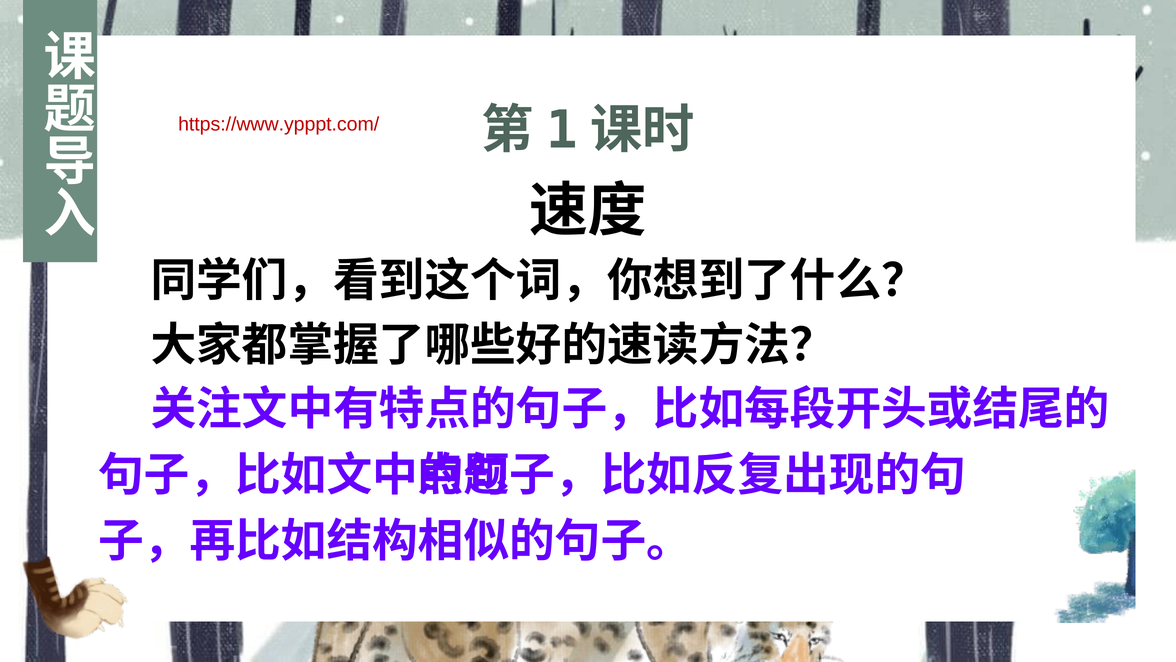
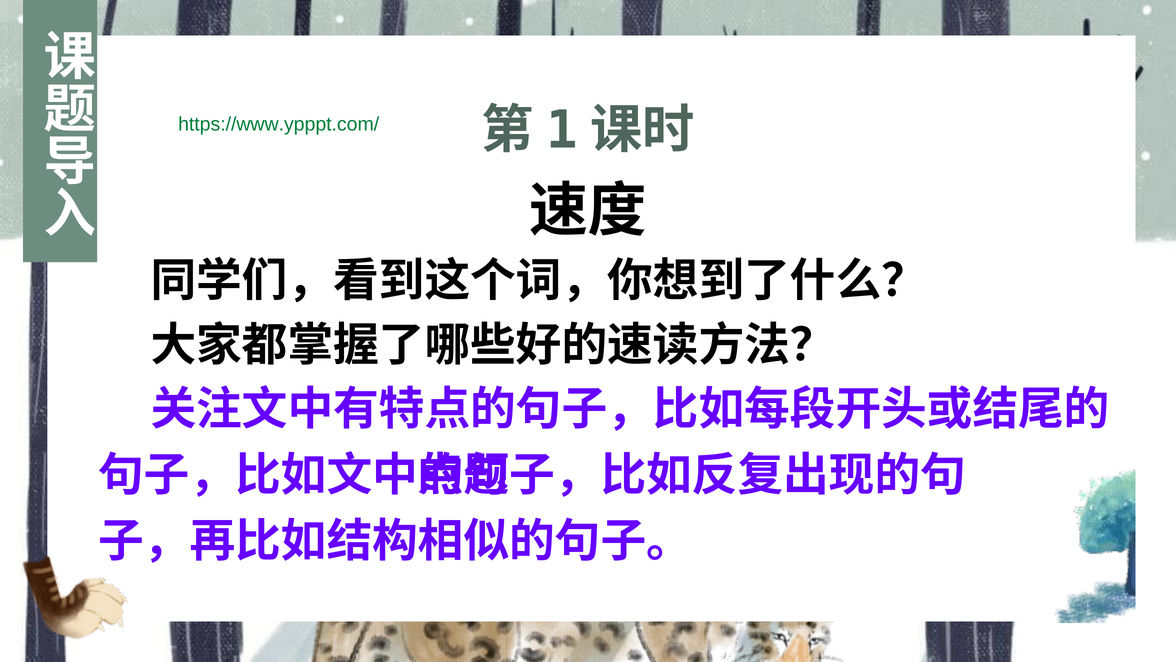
https://www.ypppt.com/ colour: red -> green (279, 124)
